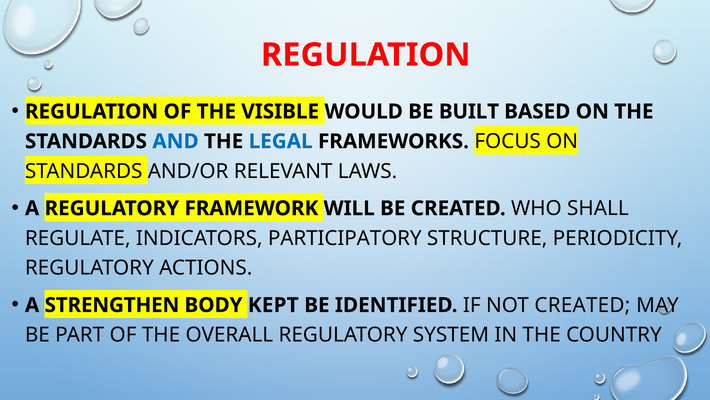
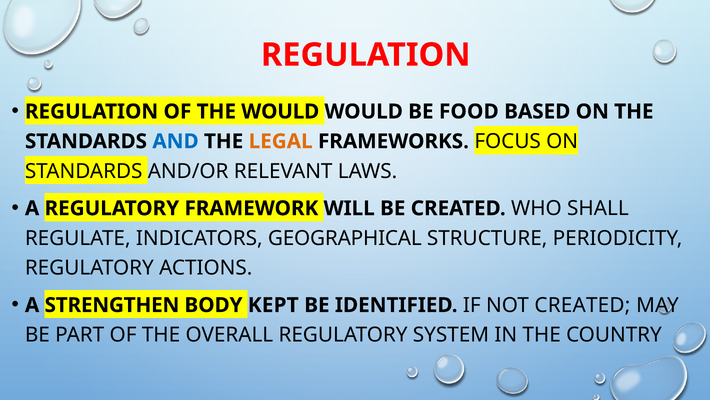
THE VISIBLE: VISIBLE -> WOULD (280, 111)
BUILT: BUILT -> FOOD (469, 111)
LEGAL colour: blue -> orange (281, 141)
PARTICIPATORY: PARTICIPATORY -> GEOGRAPHICAL (345, 238)
